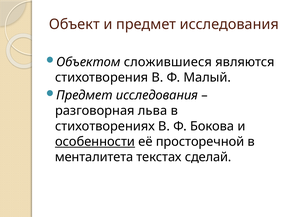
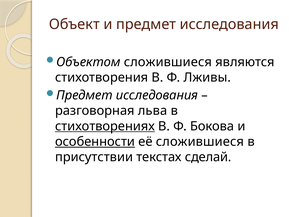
Малый: Малый -> Лживы (207, 77)
стихотворениях underline: none -> present (105, 126)
её просторечной: просторечной -> сложившиеся (200, 141)
менталитета: менталитета -> присутствии (94, 157)
